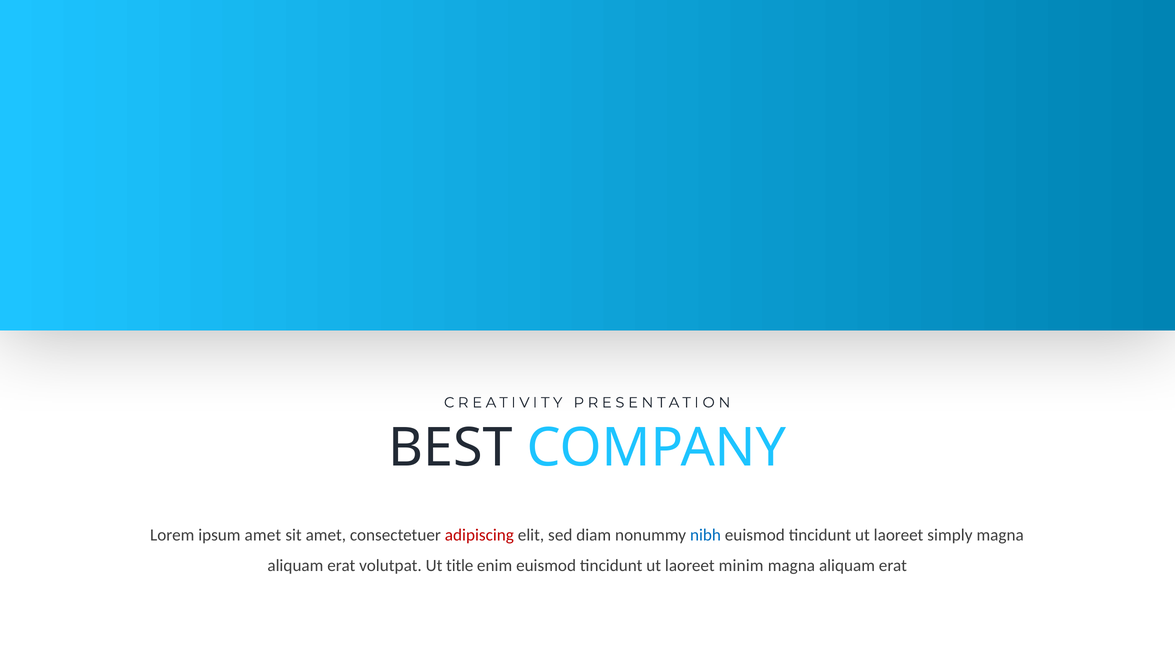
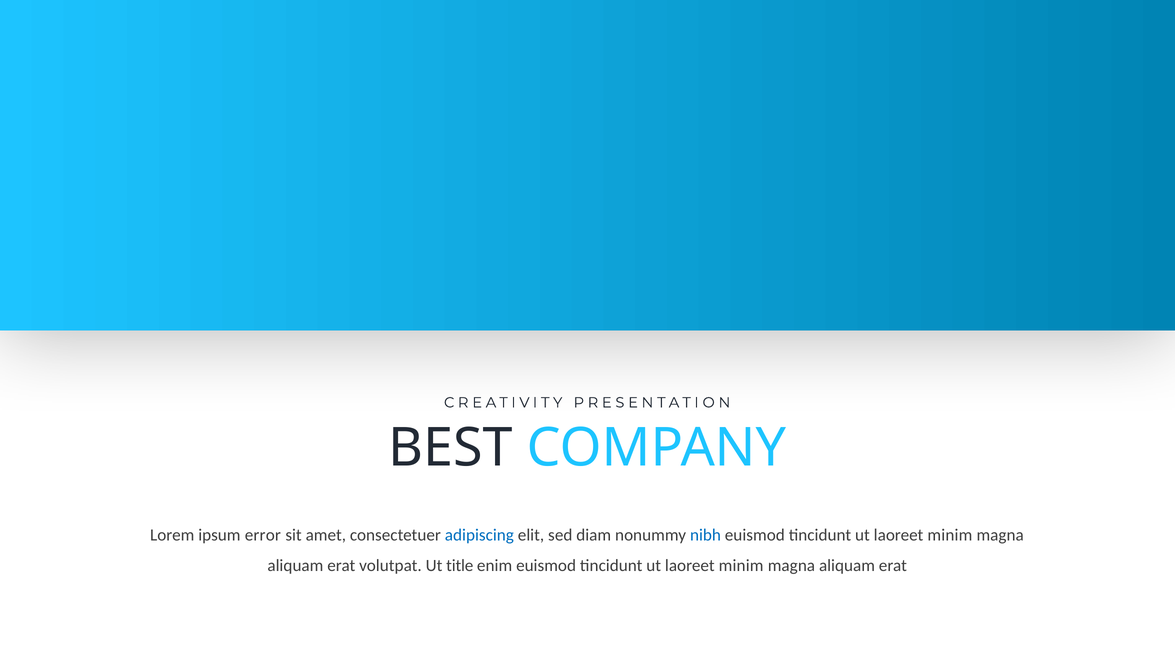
ipsum amet: amet -> error (263, 535)
adipiscing colour: red -> blue (479, 535)
simply: simply -> minim (950, 535)
